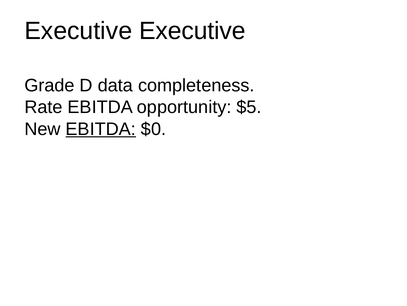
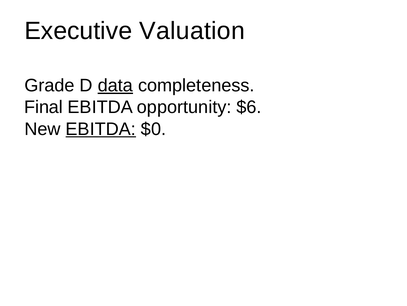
Executive Executive: Executive -> Valuation (192, 31)
data underline: none -> present (115, 85)
Rate: Rate -> Final (44, 107)
$5: $5 -> $6 (249, 107)
